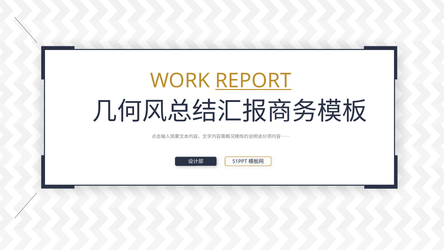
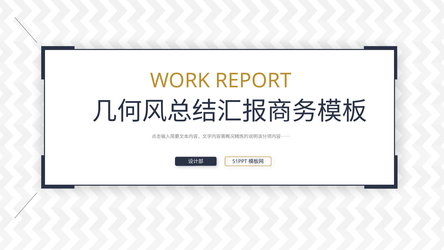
REPORT underline: present -> none (253, 81)
